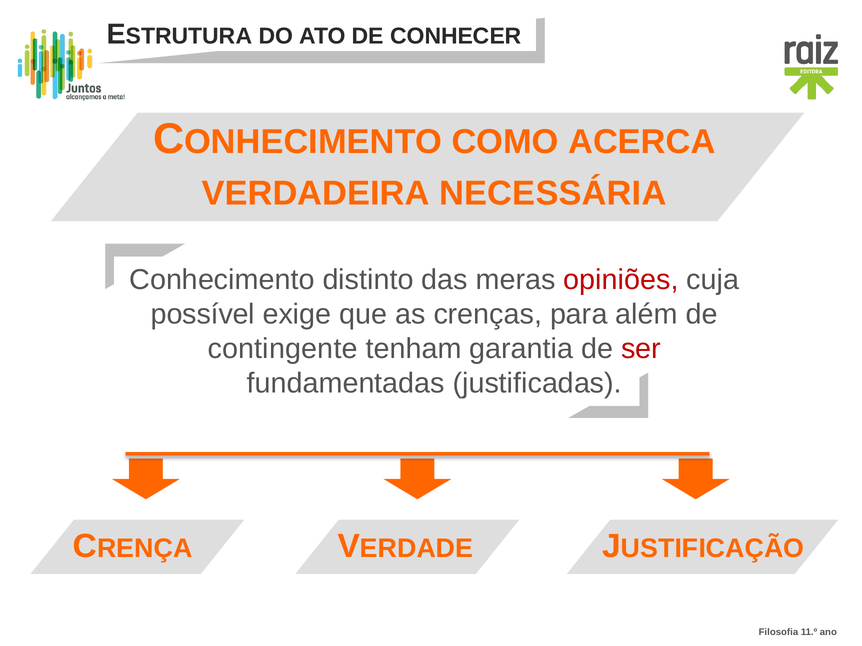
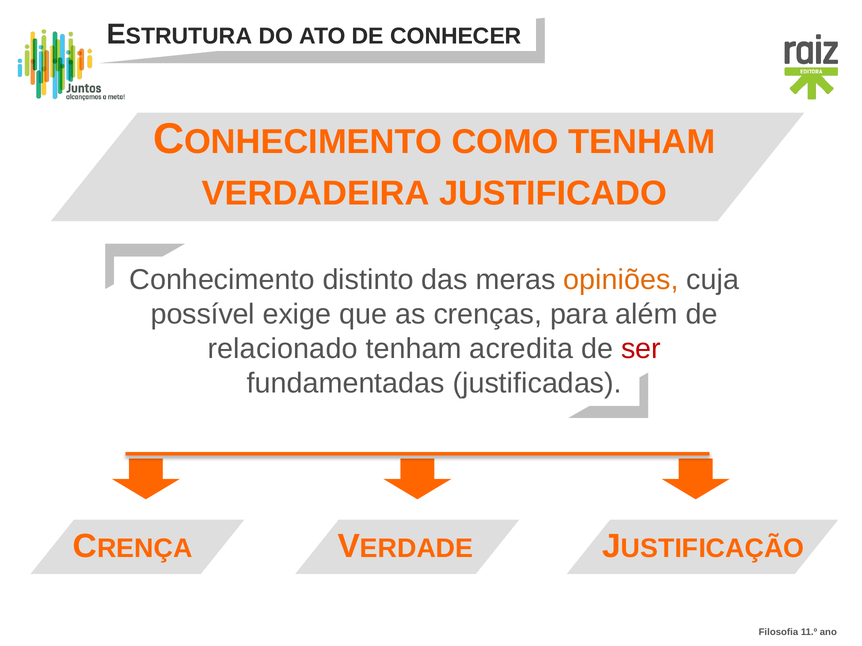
COMO ACERCA: ACERCA -> TENHAM (642, 142)
NECESSÁRIA: NECESSÁRIA -> JUSTIFICADO (553, 194)
opiniões colour: red -> orange (621, 280)
contingente: contingente -> relacionado (283, 349)
garantia: garantia -> acredita (521, 349)
